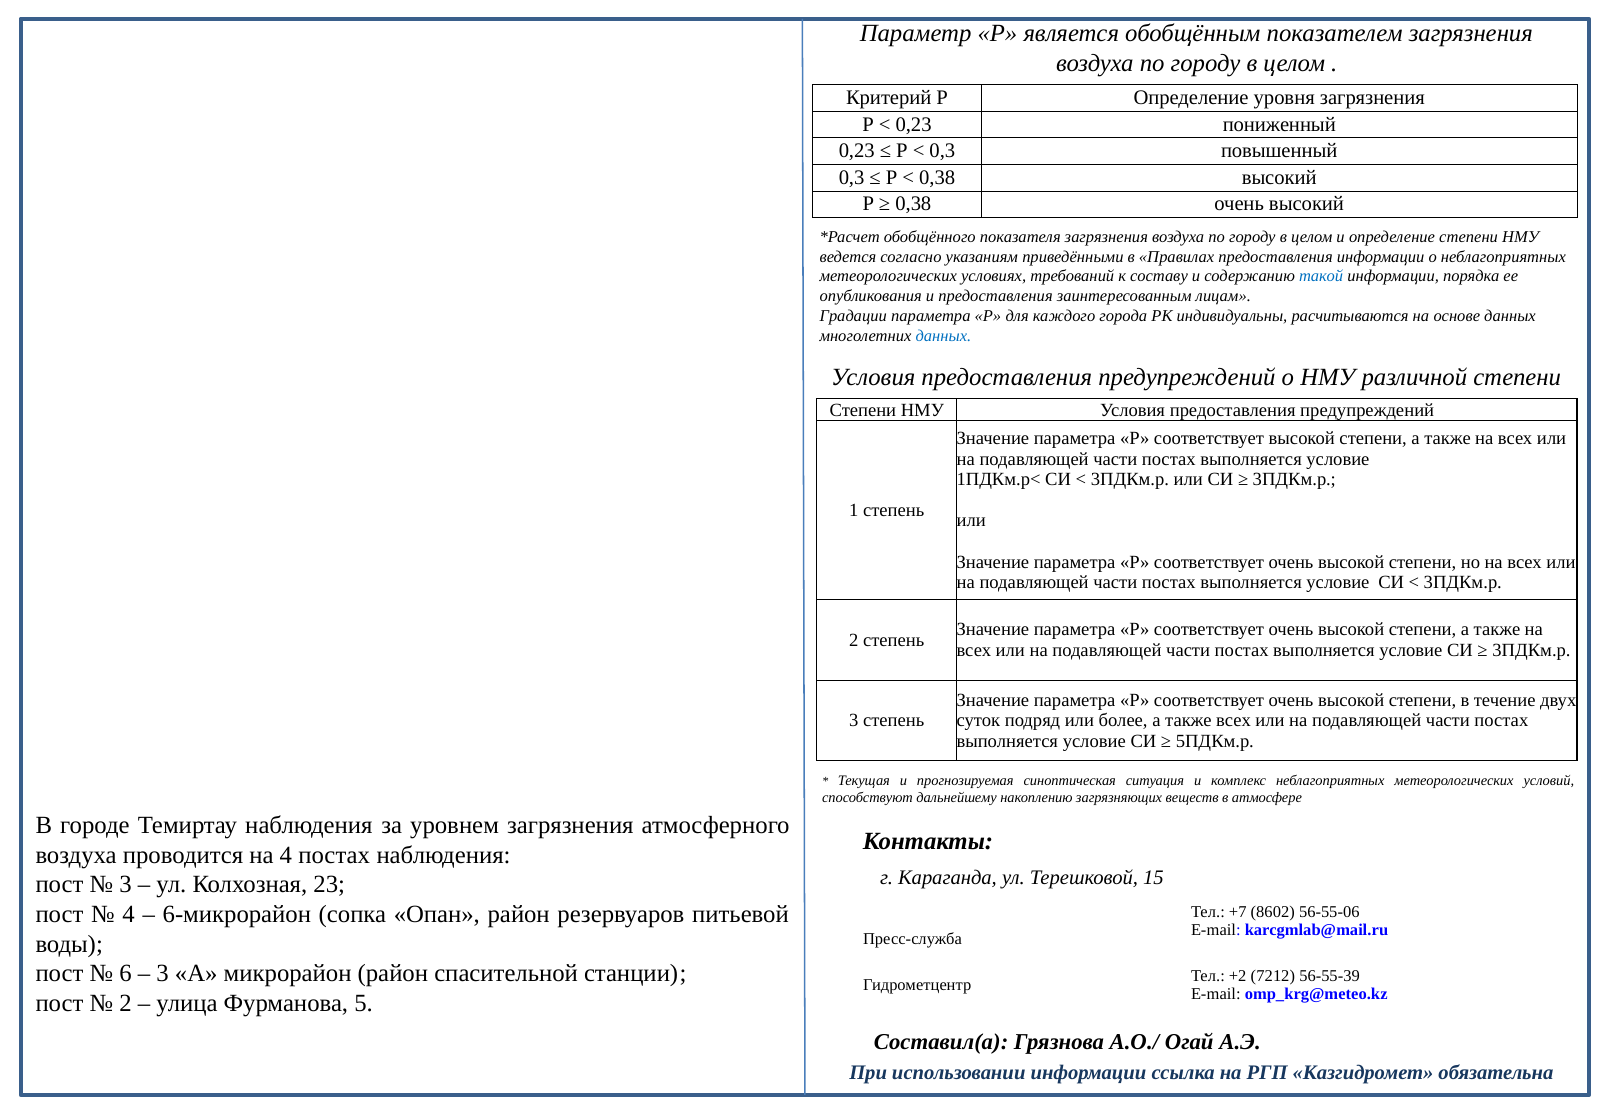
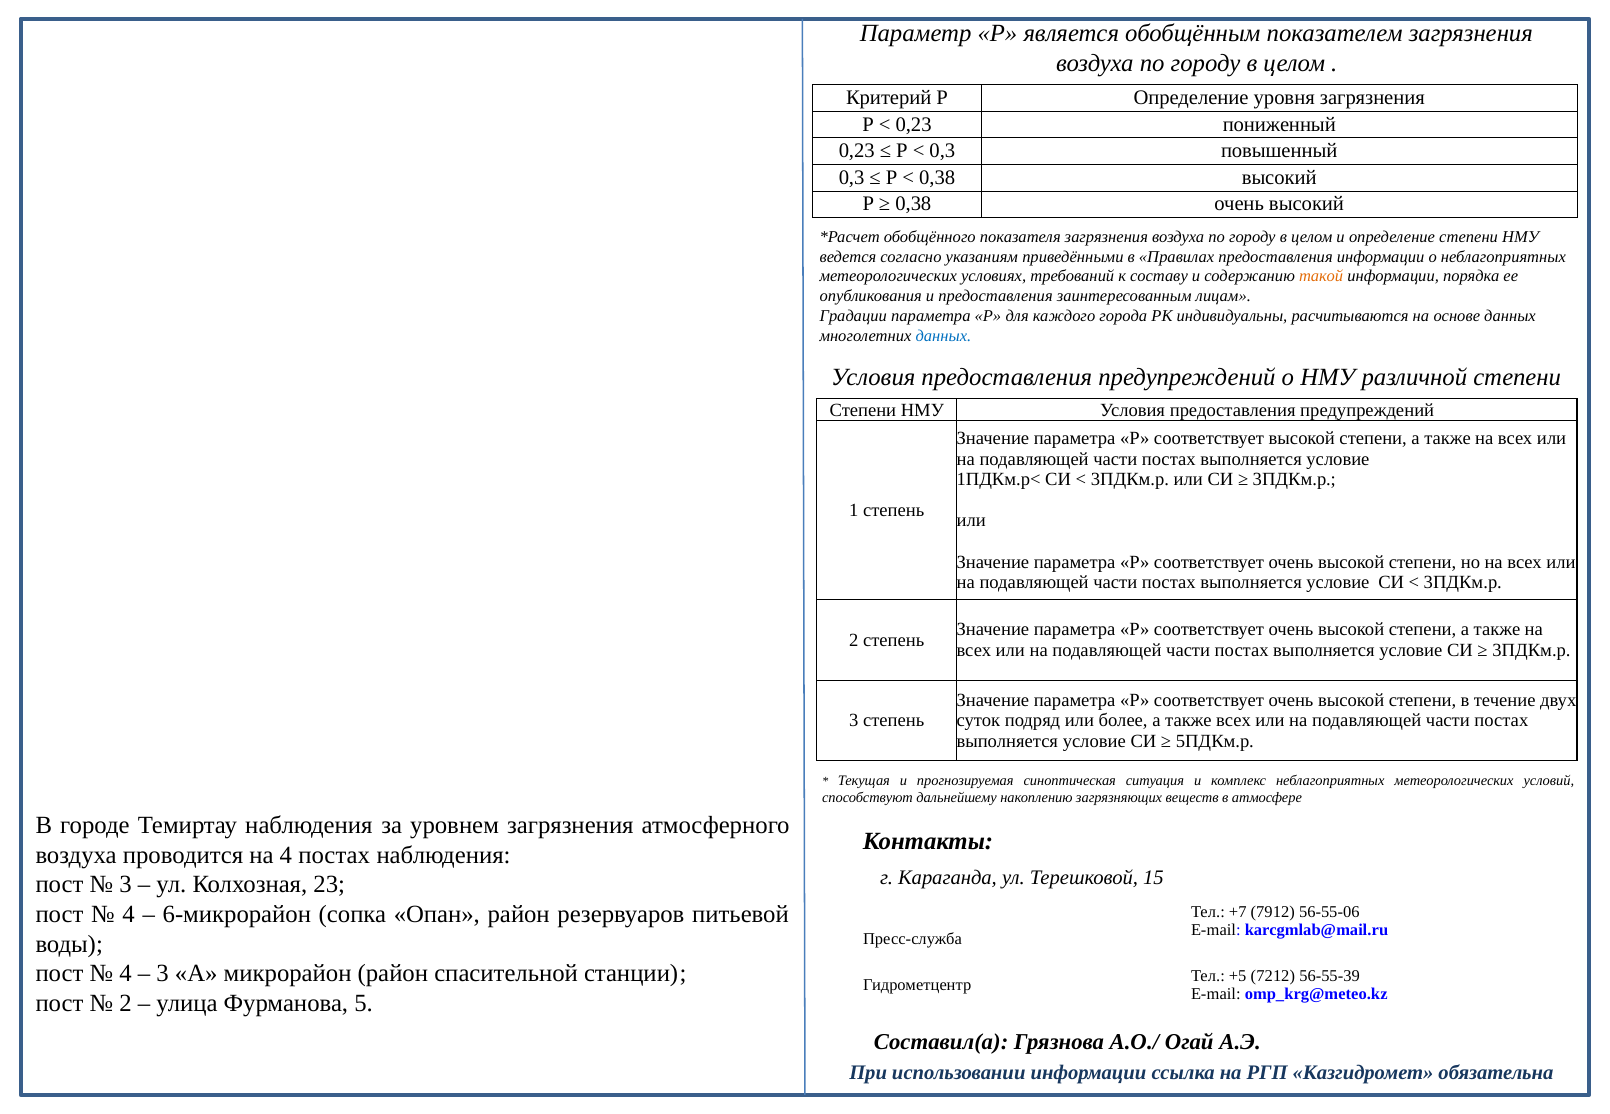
такой colour: blue -> orange (1321, 277)
8602: 8602 -> 7912 (1273, 912)
6: 6 -> 4 (126, 974)
+2: +2 -> +5 (1238, 977)
